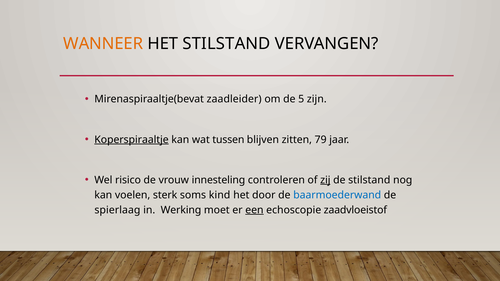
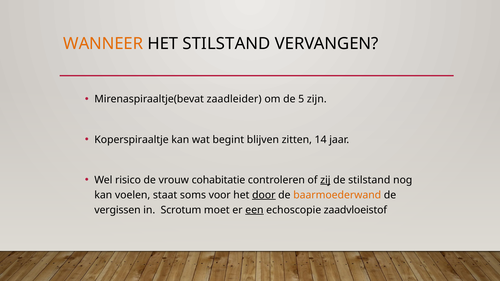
Koperspiraaltje underline: present -> none (132, 140)
tussen: tussen -> begint (228, 140)
79: 79 -> 14 (321, 140)
innesteling: innesteling -> cohabitatie (218, 180)
sterk: sterk -> staat (165, 195)
kind: kind -> voor (220, 195)
door underline: none -> present (264, 195)
baarmoederwand colour: blue -> orange (337, 195)
spierlaag: spierlaag -> vergissen (118, 210)
Werking: Werking -> Scrotum (181, 210)
